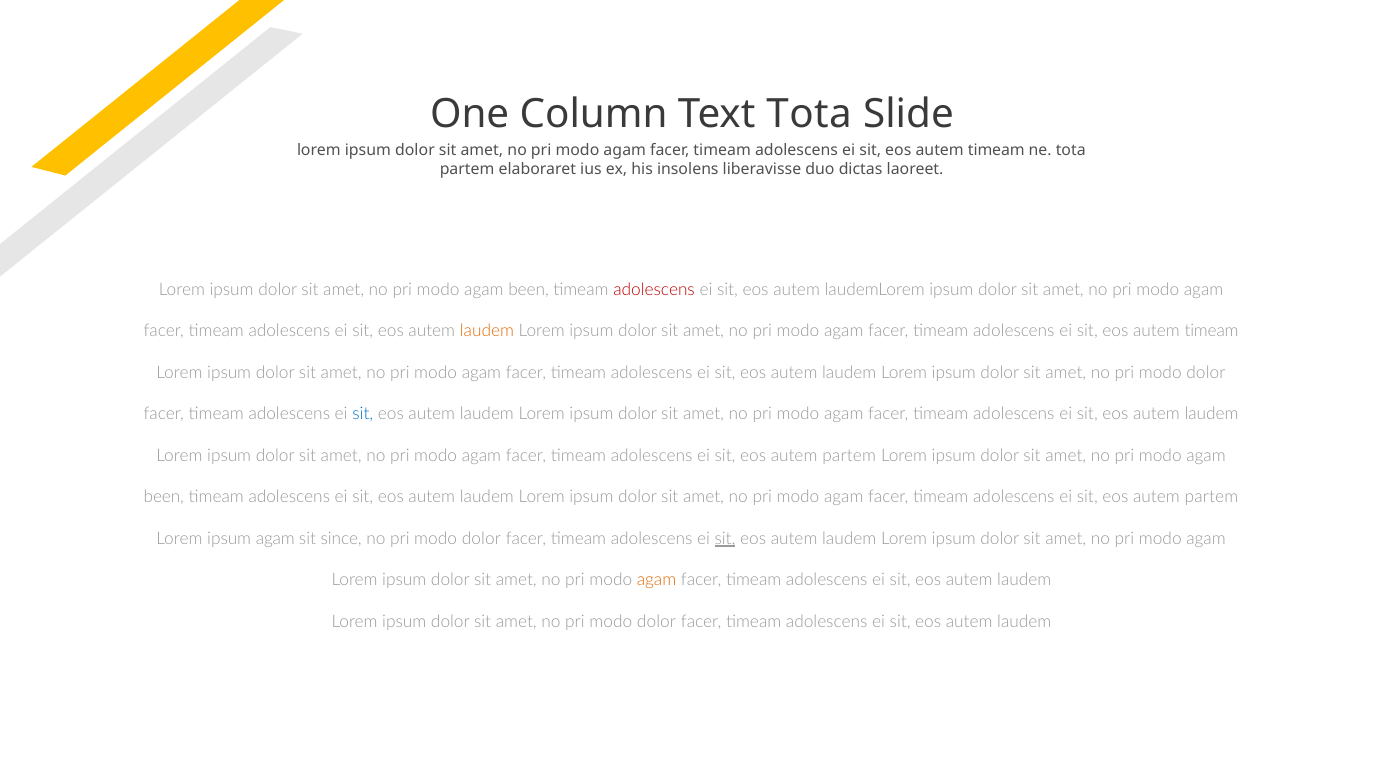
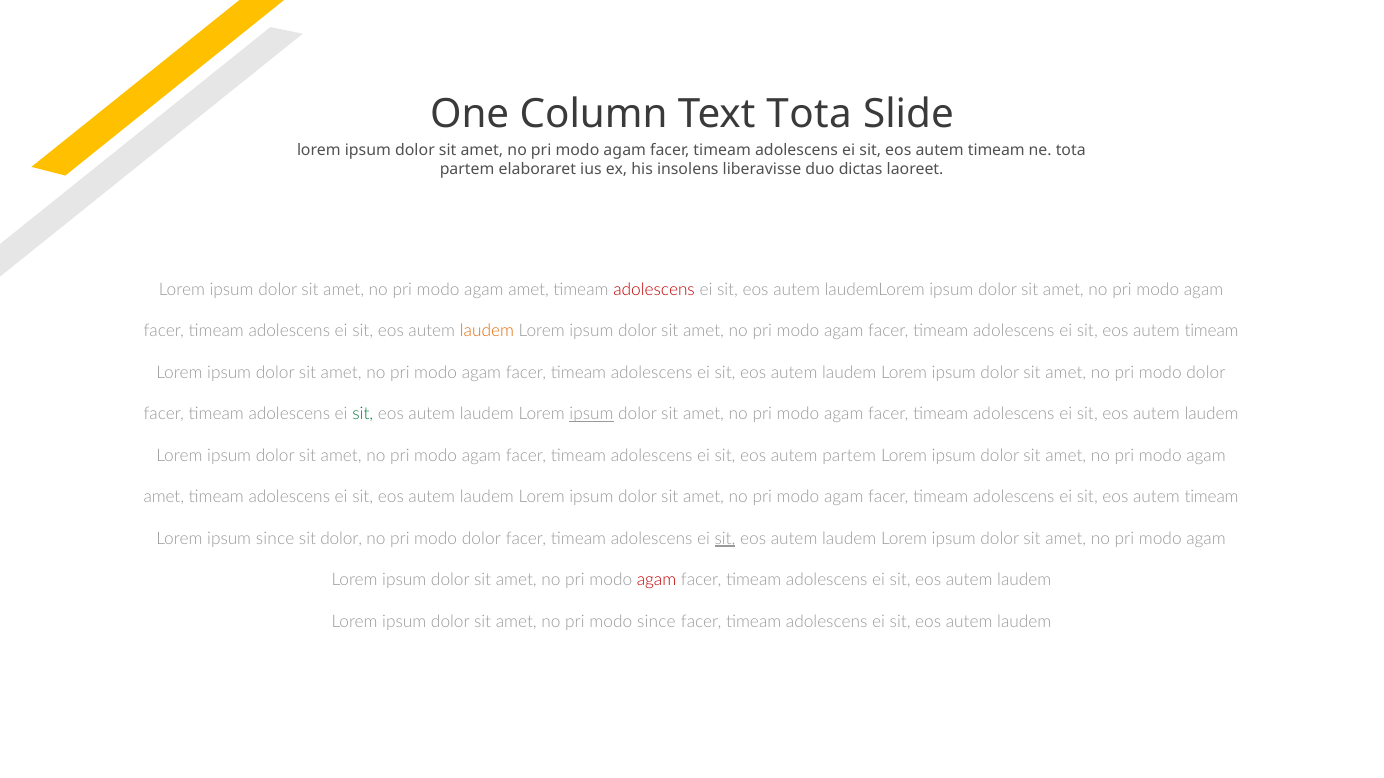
been: been -> amet (529, 290)
sit colour: blue -> green (363, 414)
ipsum underline: none -> present (592, 414)
been: been -> amet (164, 497)
partem: partem -> timeam (1212, 497)
ipsum agam: agam -> since (275, 539)
sit since: since -> dolor (341, 539)
agam colour: orange -> red (657, 580)
dolor: dolor -> since (656, 622)
